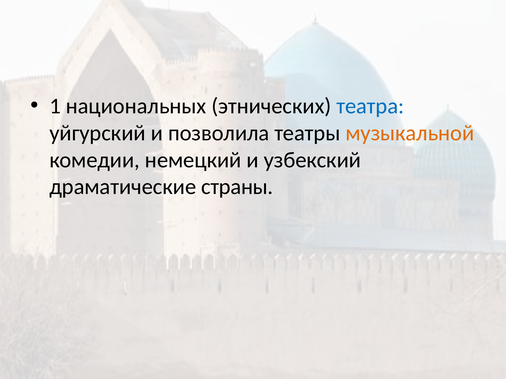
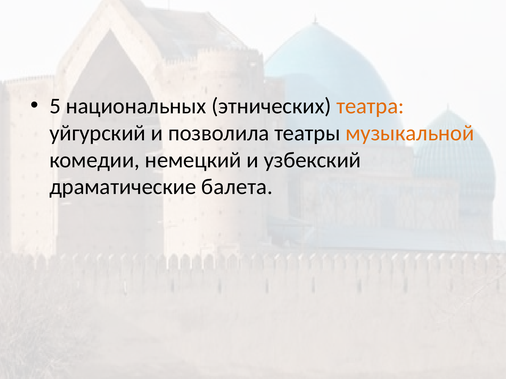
1: 1 -> 5 (55, 106)
театра colour: blue -> orange (370, 106)
страны: страны -> балета (237, 187)
